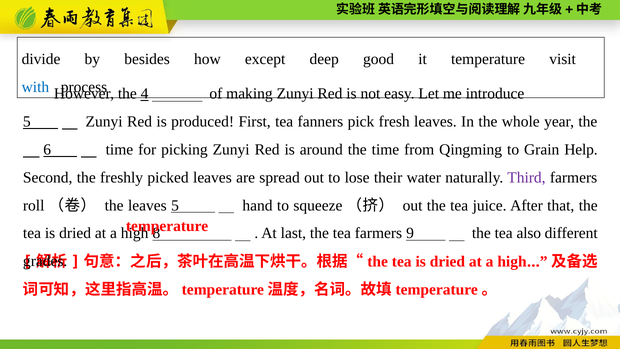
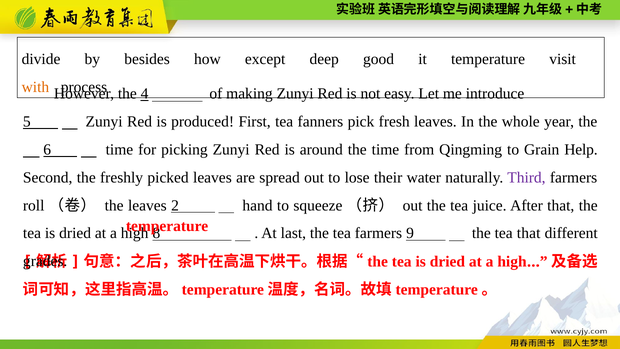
with colour: blue -> orange (35, 87)
leaves 5: 5 -> 2 (175, 205)
tea also: also -> that (529, 233)
